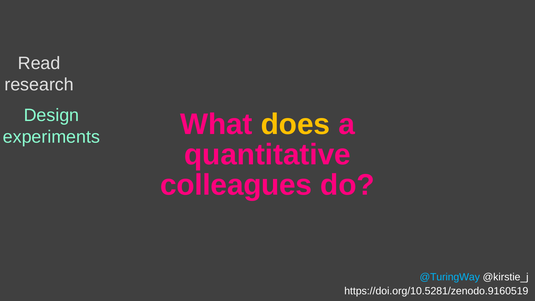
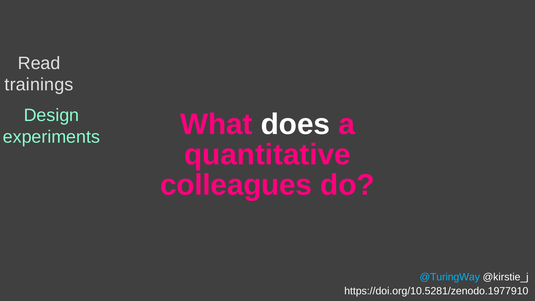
research: research -> trainings (39, 85)
does colour: yellow -> white (295, 124)
https://doi.org/10.5281/zenodo.9160519: https://doi.org/10.5281/zenodo.9160519 -> https://doi.org/10.5281/zenodo.1977910 (436, 291)
